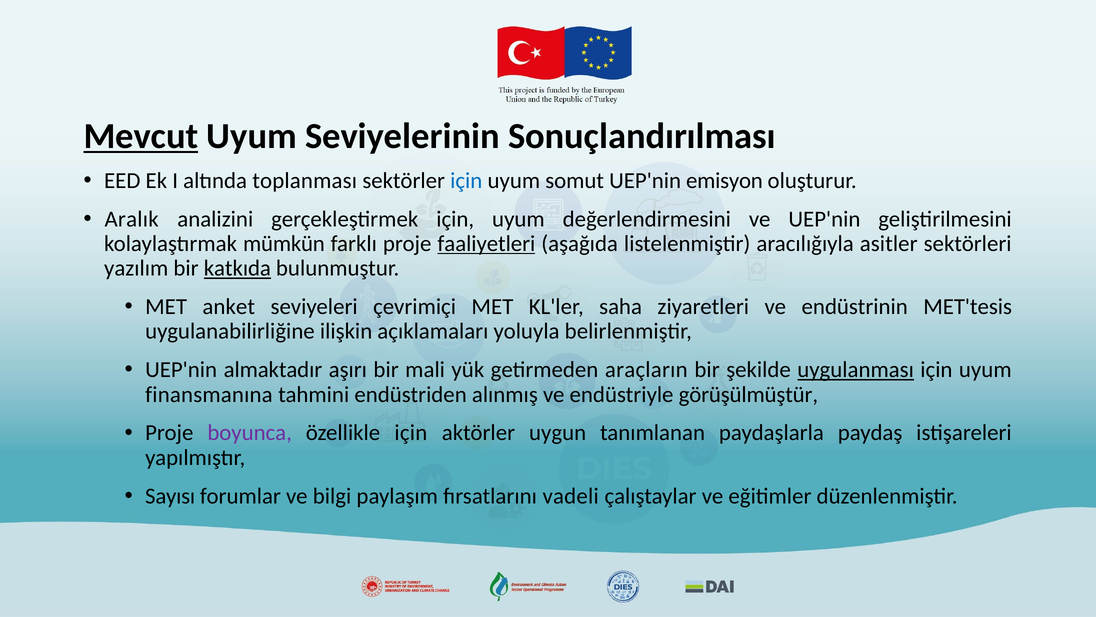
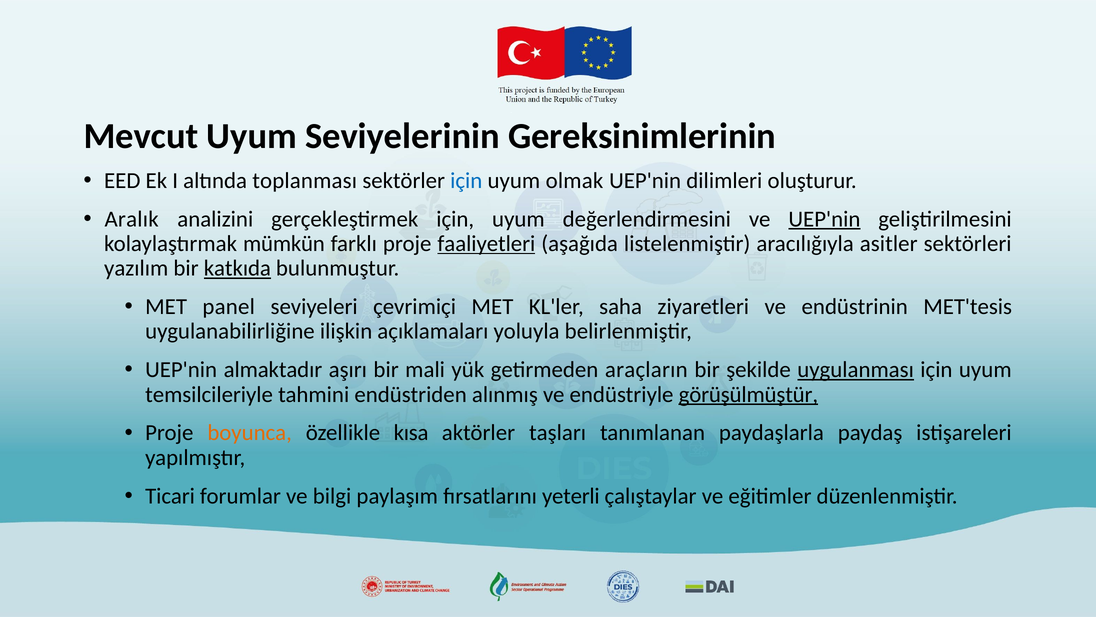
Mevcut underline: present -> none (141, 136)
Sonuçlandırılması: Sonuçlandırılması -> Gereksinimlerinin (642, 136)
somut: somut -> olmak (575, 180)
emisyon: emisyon -> dilimleri (724, 180)
UEP'nin underline: none -> present (824, 219)
anket: anket -> panel (229, 306)
finansmanına: finansmanına -> temsilcileriyle (209, 394)
görüşülmüştür underline: none -> present (748, 394)
boyunca colour: purple -> orange (250, 433)
özellikle için: için -> kısa (411, 433)
uygun: uygun -> taşları (558, 433)
Sayısı: Sayısı -> Ticari (170, 496)
vadeli: vadeli -> yeterli (571, 496)
